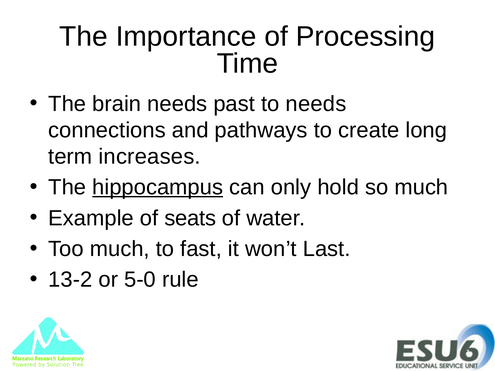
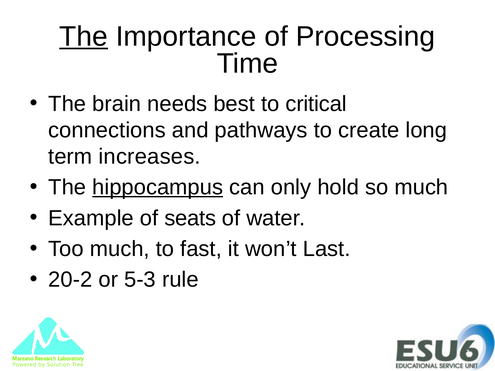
The underline: none -> present (84, 36)
past: past -> best (234, 104)
to needs: needs -> critical (316, 104)
13-2: 13-2 -> 20-2 (70, 280)
5-0: 5-0 -> 5-3 (140, 280)
